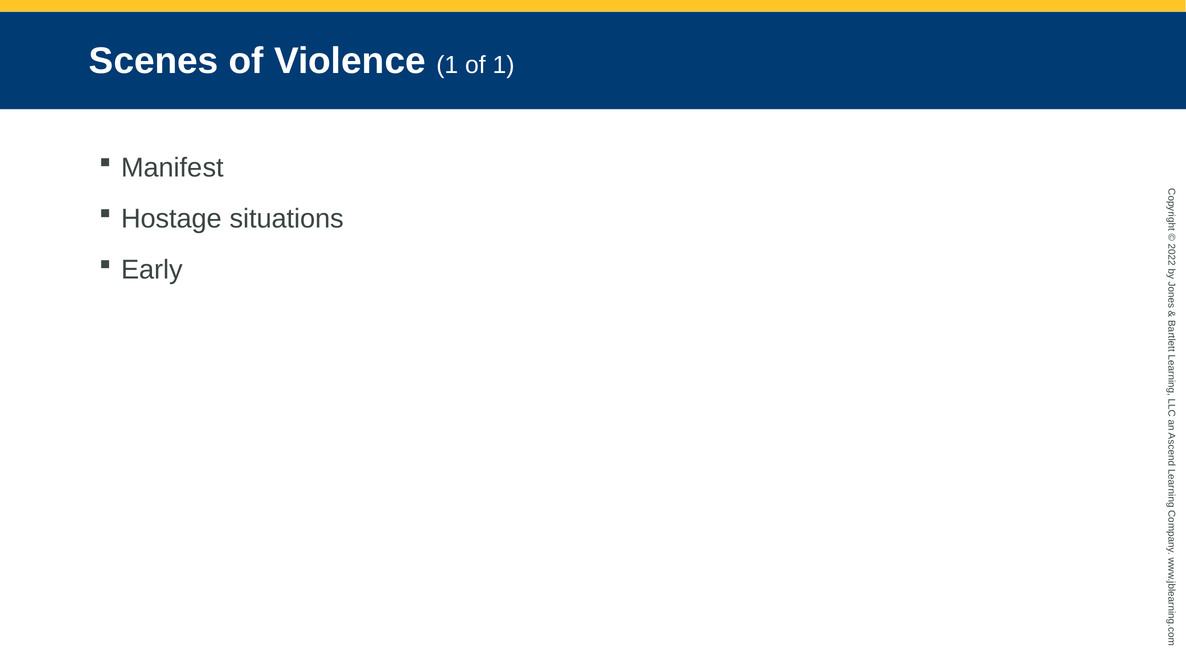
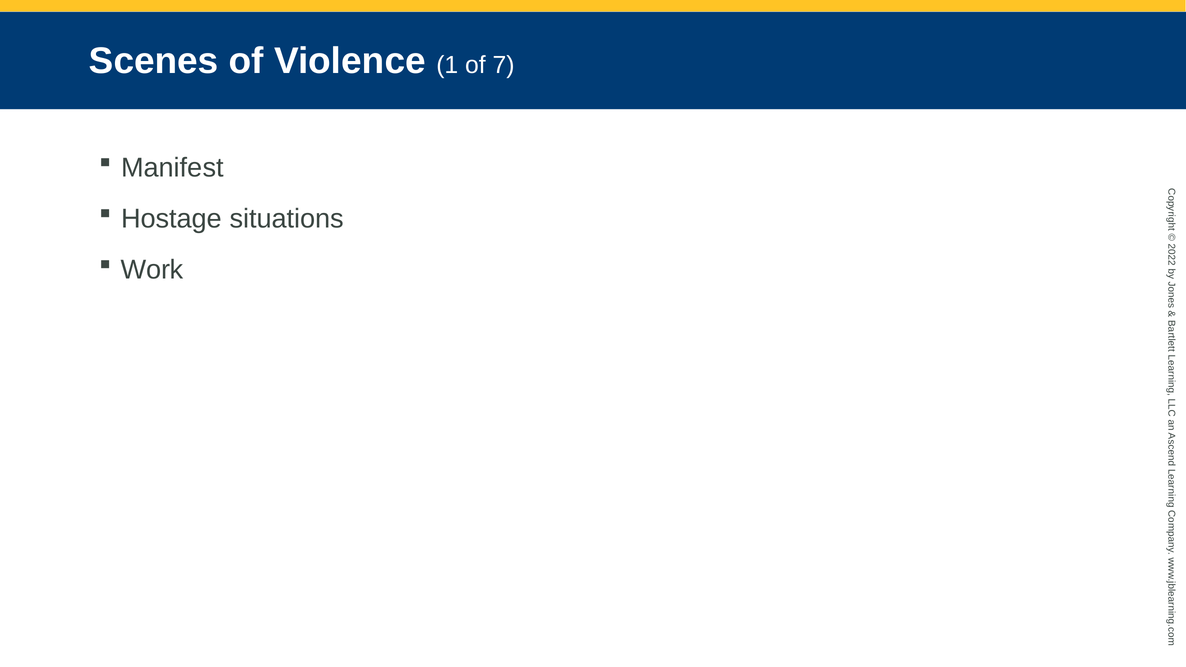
of 1: 1 -> 7 (504, 65)
Early: Early -> Work (152, 270)
